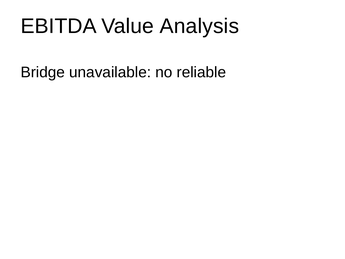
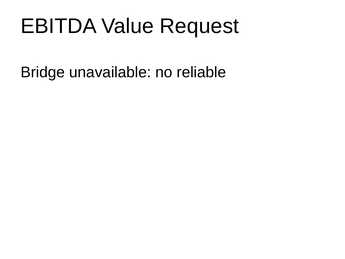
Analysis: Analysis -> Request (199, 26)
